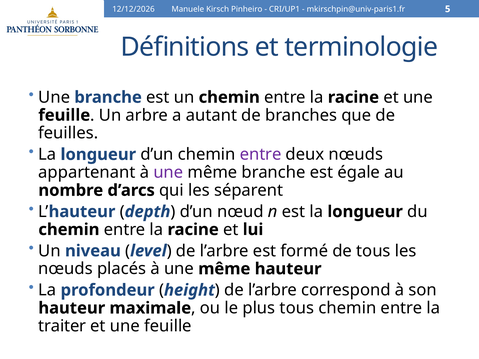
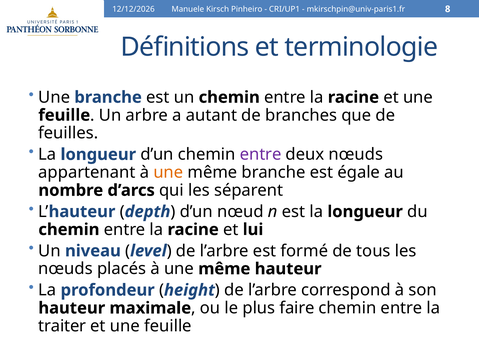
5: 5 -> 8 (448, 9)
une colour: purple -> orange (168, 173)
plus tous: tous -> faire (297, 308)
